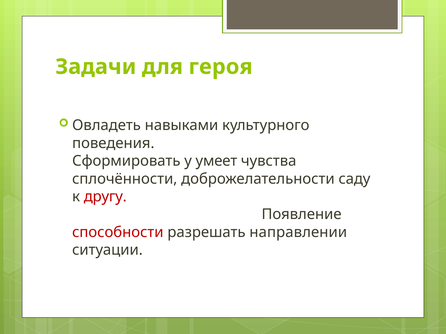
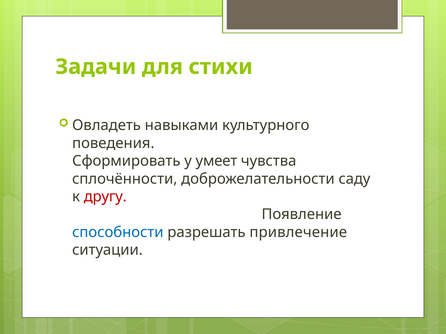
героя: героя -> стихи (221, 67)
способности colour: red -> blue (118, 233)
направлении: направлении -> привлечение (298, 233)
